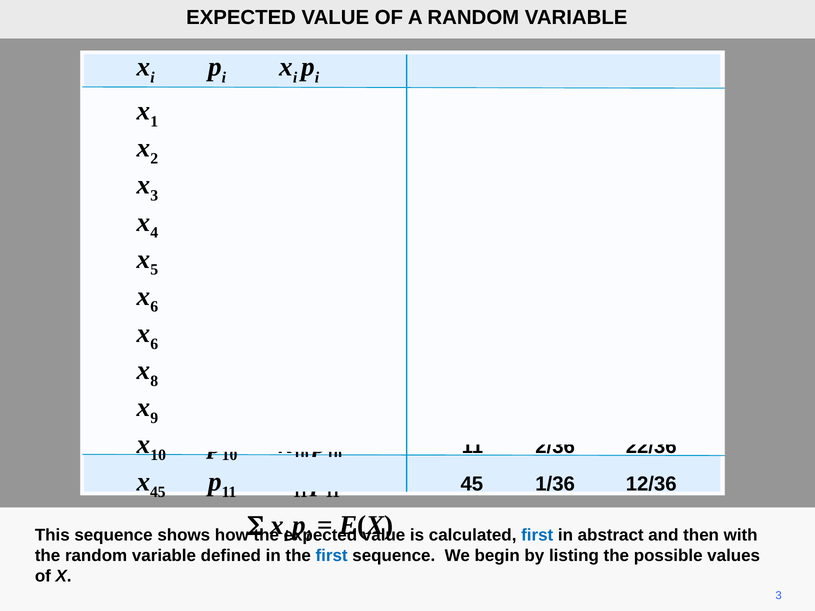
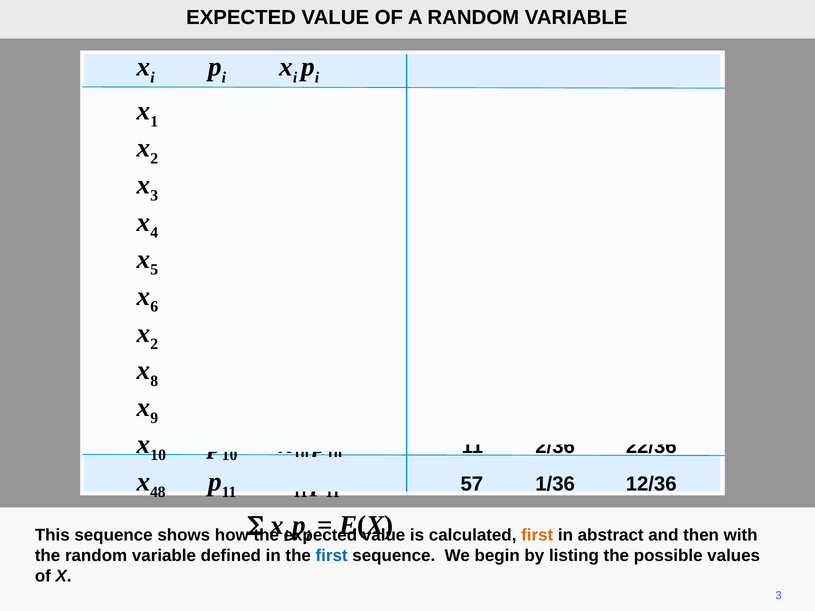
6: 6 -> 2 (154, 344)
x 45: 45 -> 48 (158, 492)
45: 45 -> 57 (472, 484)
first colour: blue -> orange (537, 536)
